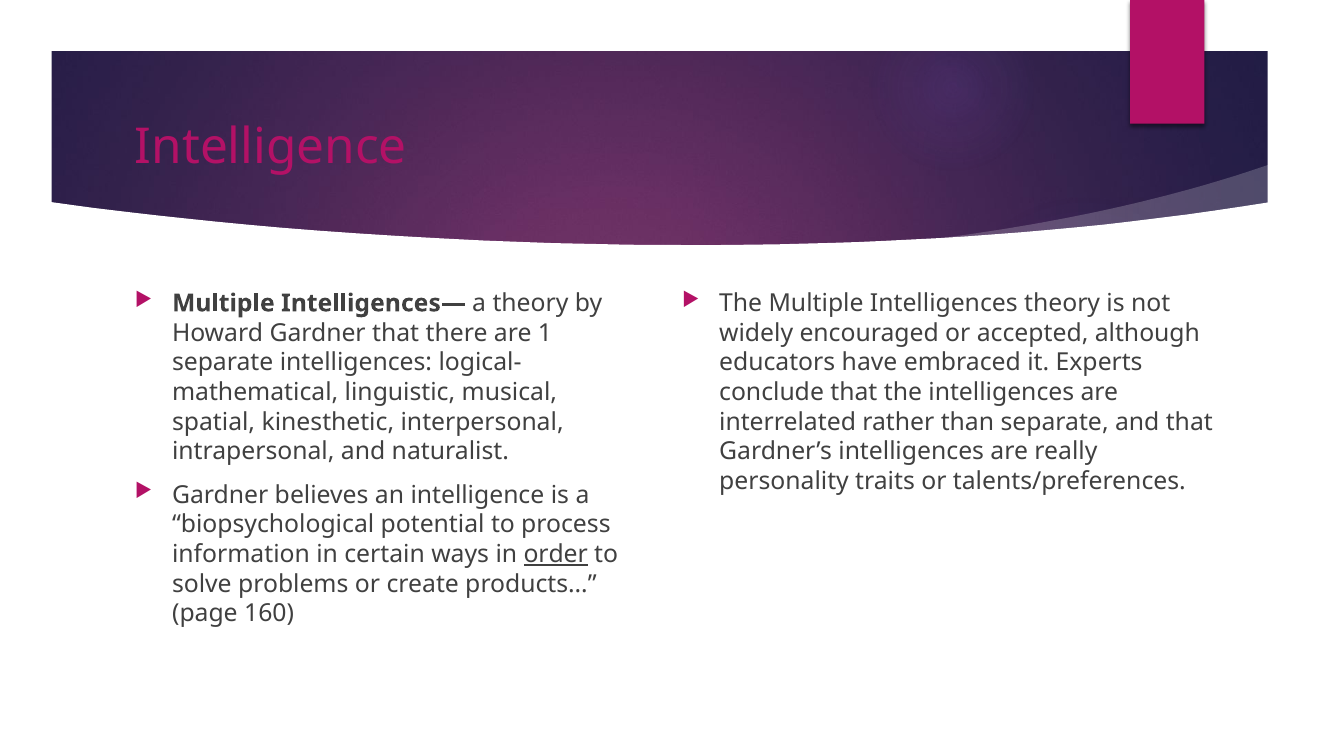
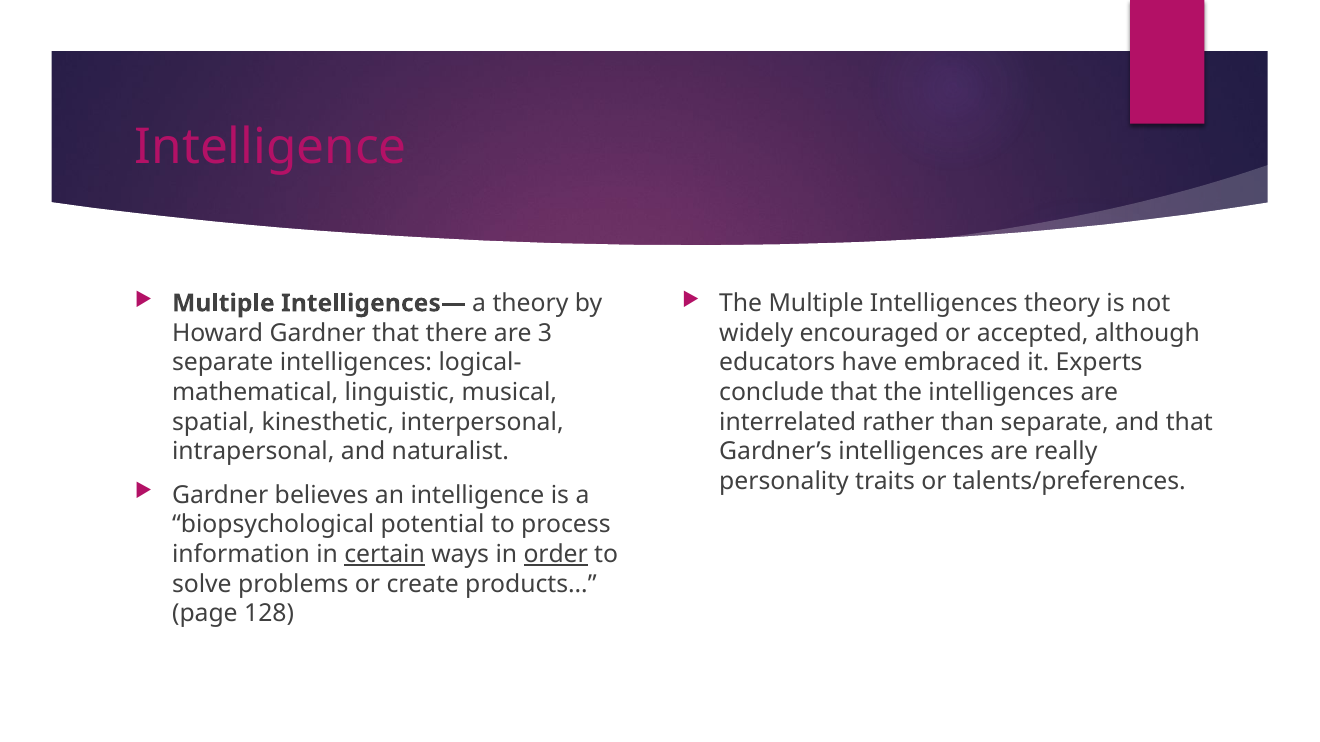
1: 1 -> 3 (545, 333)
certain underline: none -> present (385, 555)
160: 160 -> 128 (269, 614)
